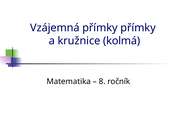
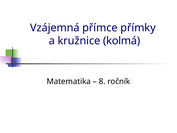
Vzájemná přímky: přímky -> přímce (100, 28)
